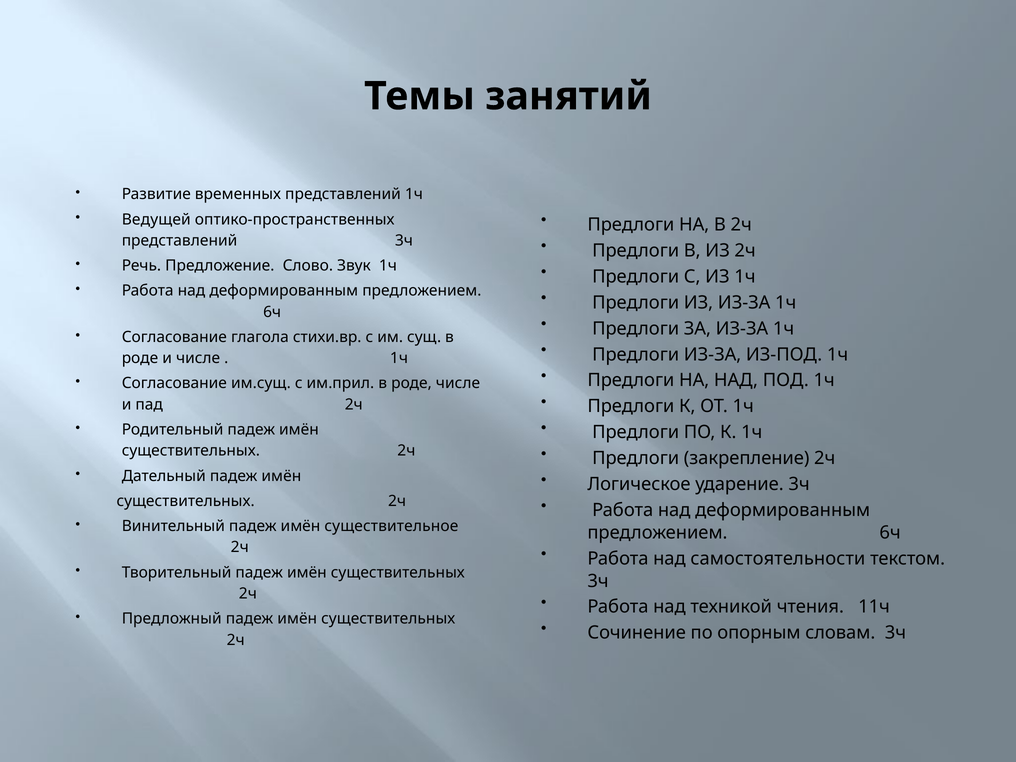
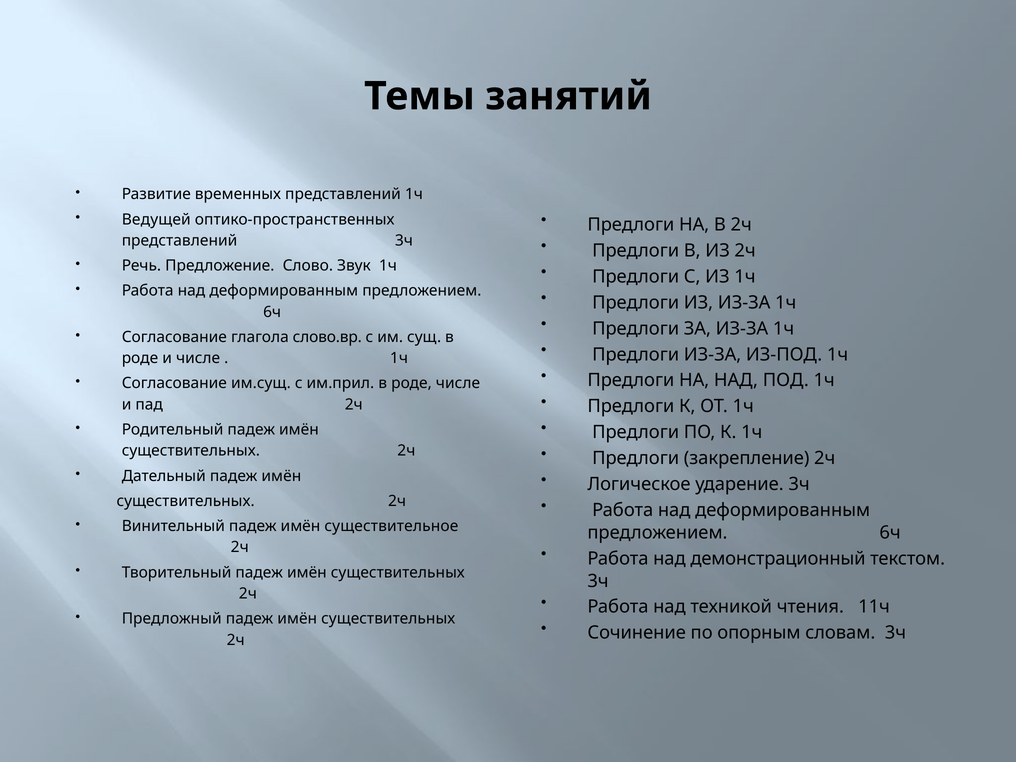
стихи.вр: стихи.вр -> слово.вр (327, 337)
самостоятельности: самостоятельности -> демонстрационный (778, 559)
